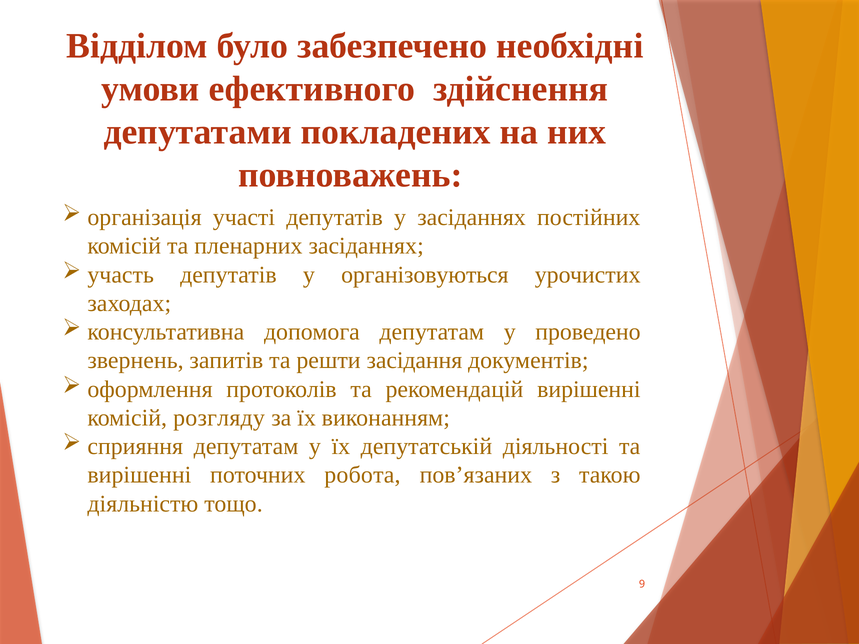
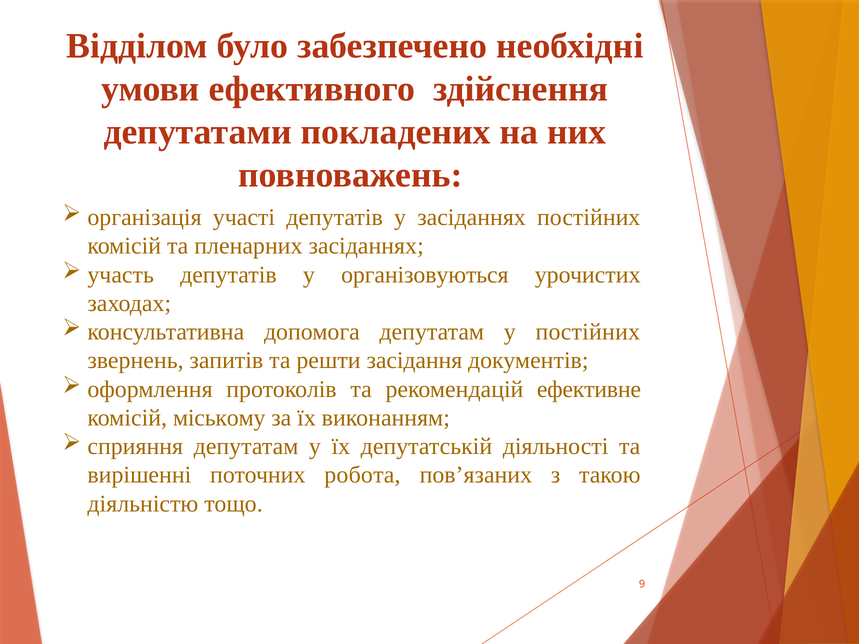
у проведено: проведено -> постійних (588, 332)
рекомендацій вирішенні: вирішенні -> ефективне (589, 389)
розгляду: розгляду -> міському (219, 418)
